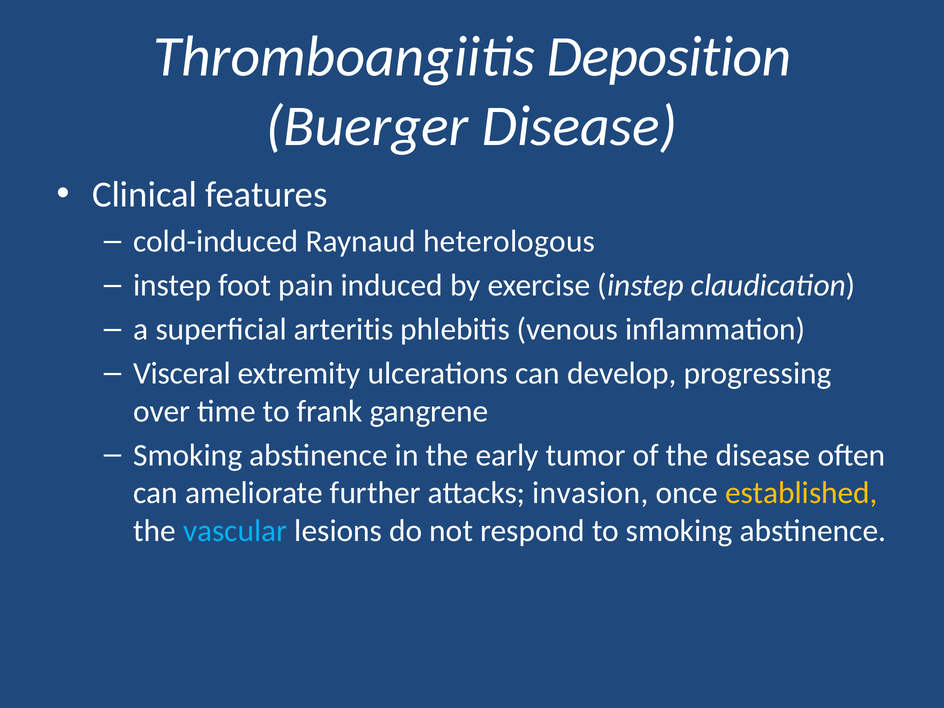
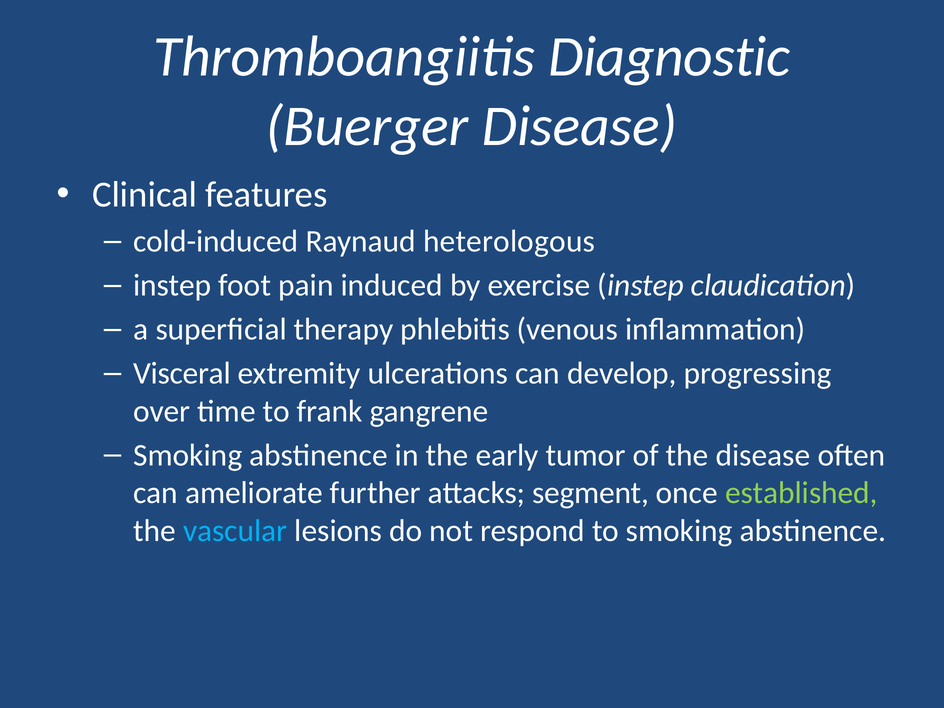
Deposition: Deposition -> Diagnostic (669, 57)
arteritis: arteritis -> therapy (344, 329)
invasion: invasion -> segment (591, 493)
established colour: yellow -> light green (801, 493)
